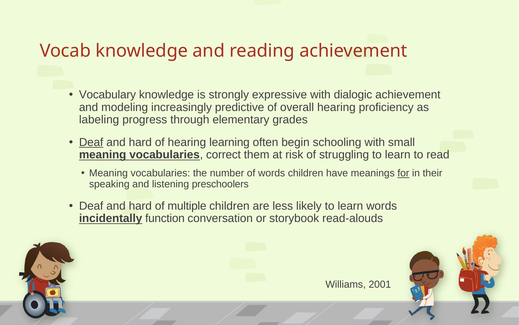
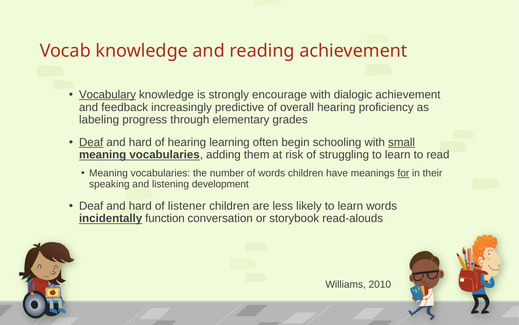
Vocabulary underline: none -> present (107, 95)
expressive: expressive -> encourage (280, 95)
modeling: modeling -> feedback (125, 107)
small underline: none -> present (402, 142)
correct: correct -> adding (223, 155)
preschoolers: preschoolers -> development (220, 184)
multiple: multiple -> listener (187, 206)
2001: 2001 -> 2010 (380, 284)
